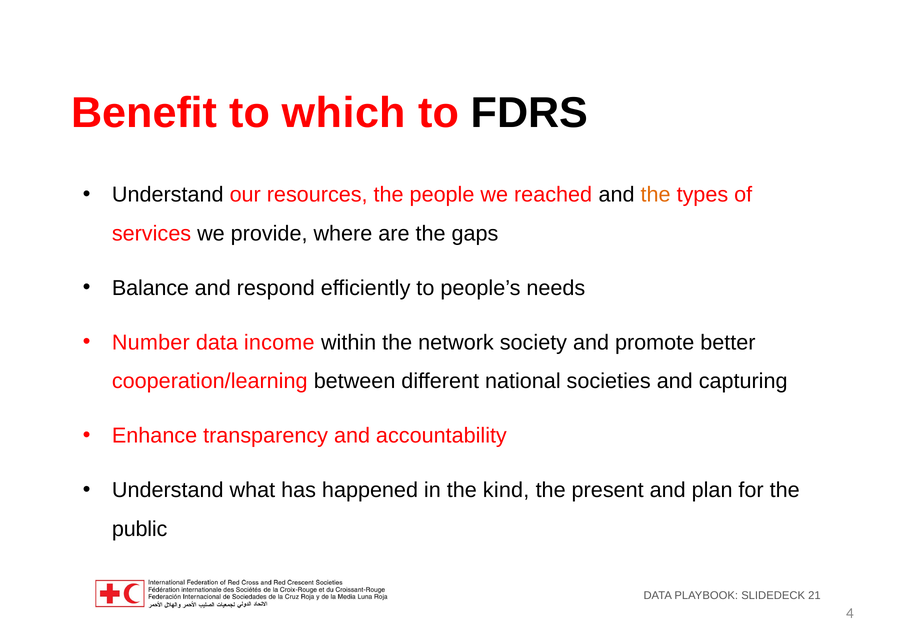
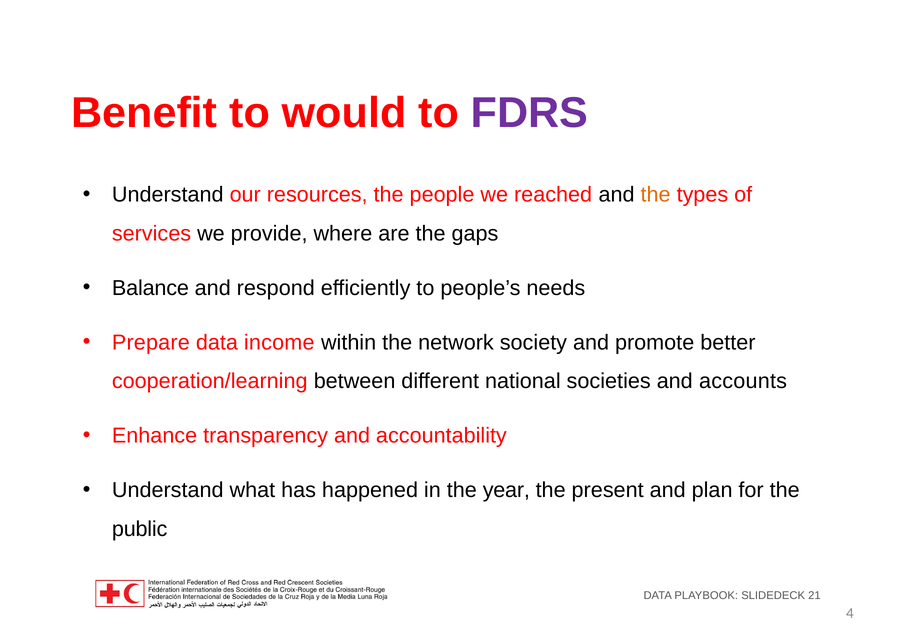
which: which -> would (344, 113)
FDRS colour: black -> purple (530, 113)
Number: Number -> Prepare (151, 343)
capturing: capturing -> accounts (743, 382)
kind: kind -> year (506, 491)
